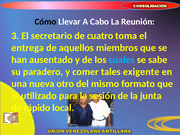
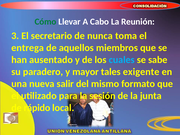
Cómo colour: black -> green (45, 22)
cuatro: cuatro -> nunca (100, 36)
comer: comer -> mayor (86, 72)
otro: otro -> salir (65, 84)
